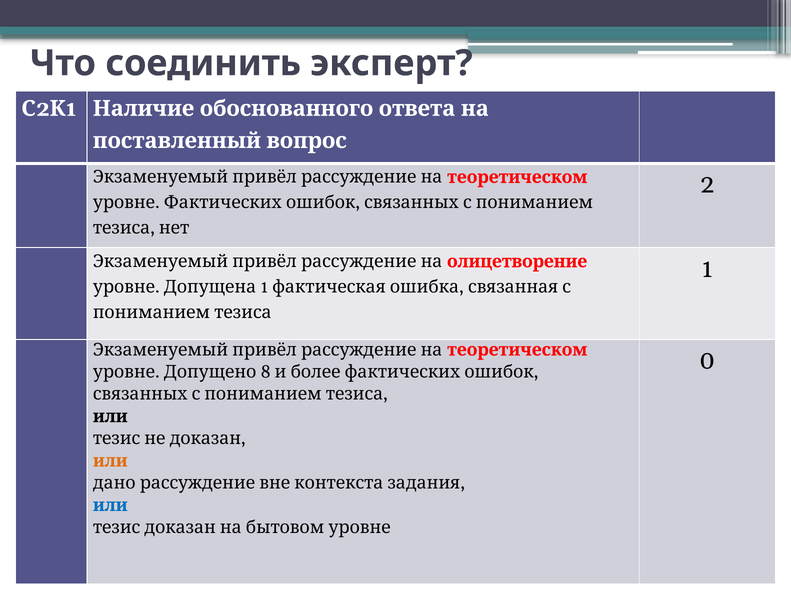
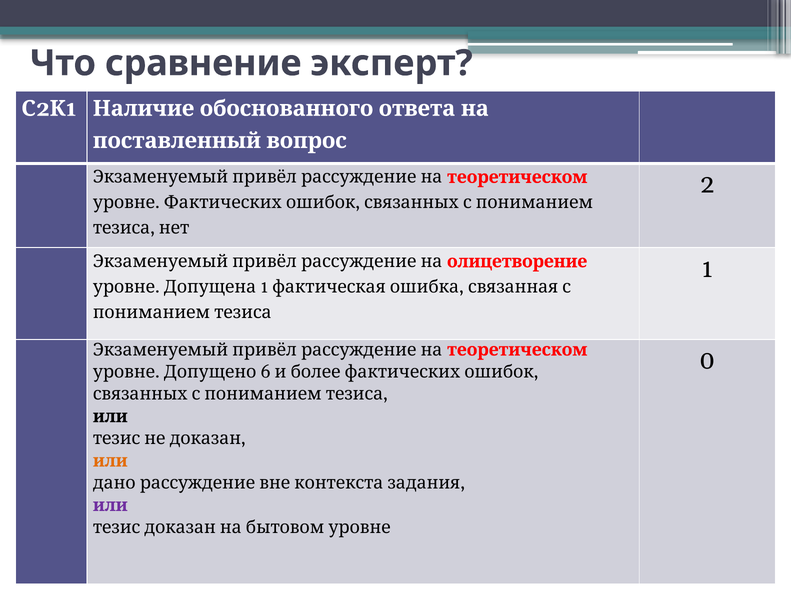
соединить: соединить -> сравнение (203, 63)
8: 8 -> 6 (266, 371)
или colour: blue -> purple (110, 505)
